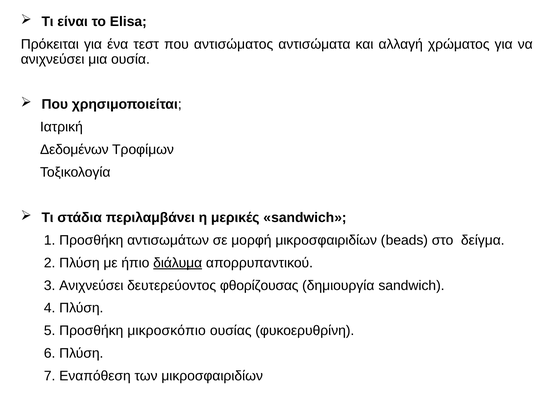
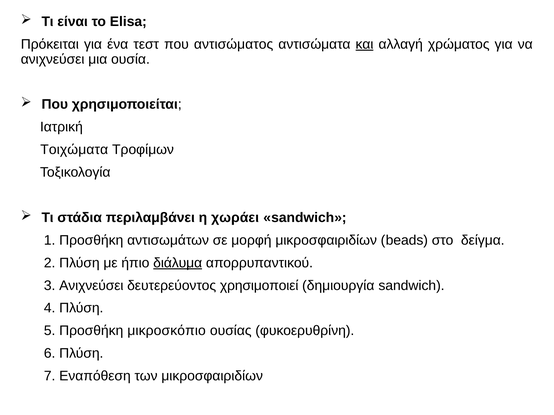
και underline: none -> present (364, 44)
Δεδομένων: Δεδομένων -> Τοιχώματα (74, 150)
μερικές: μερικές -> χωράει (235, 218)
φθορίζουσας: φθορίζουσας -> χρησιμοποιεί (259, 286)
